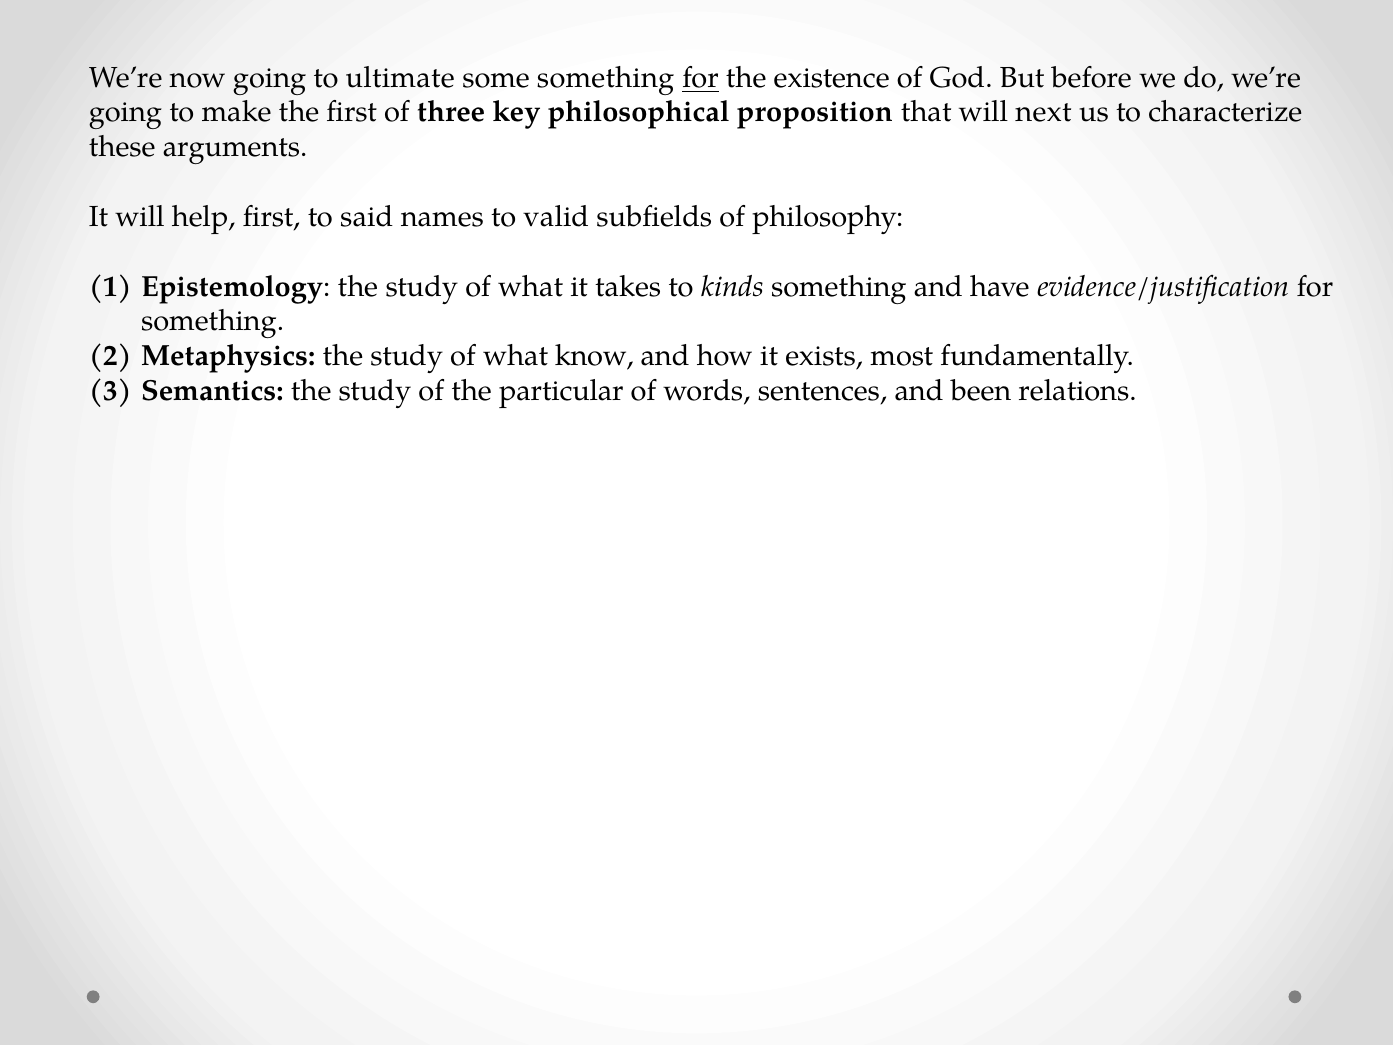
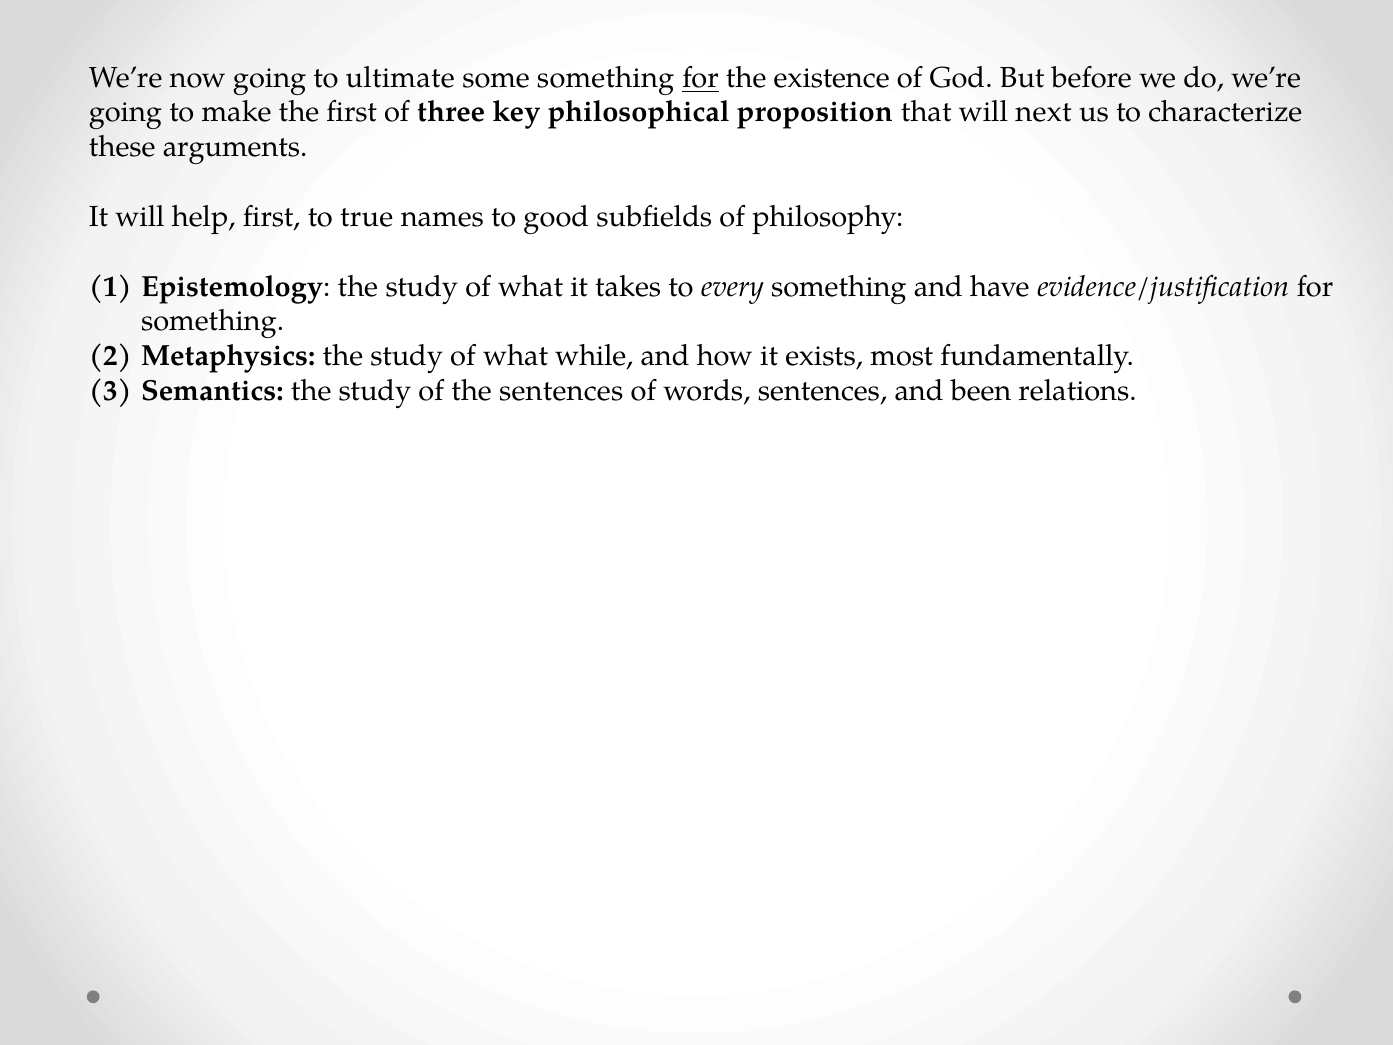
said: said -> true (367, 217)
valid: valid -> good (556, 217)
kinds: kinds -> every (733, 286)
know: know -> while (594, 356)
the particular: particular -> sentences (561, 391)
